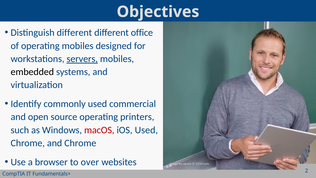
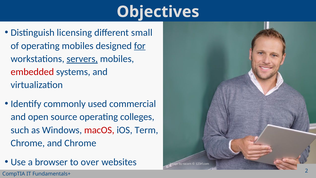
Distinguish different: different -> licensing (74, 33)
office: office -> small (142, 33)
for underline: none -> present (140, 46)
embedded colour: black -> red (32, 72)
printers: printers -> colleges (137, 117)
iOS Used: Used -> Term (146, 130)
